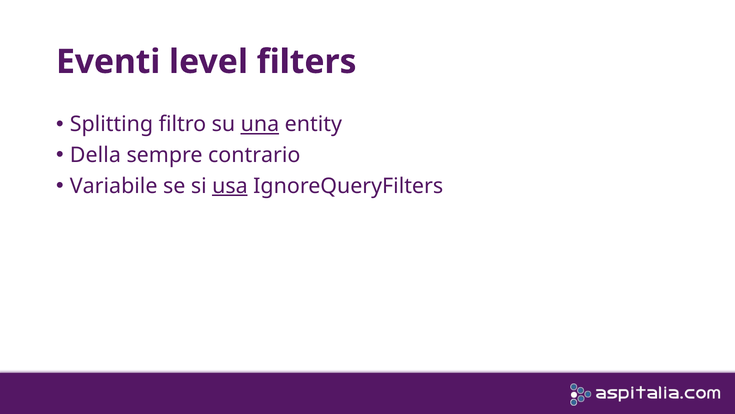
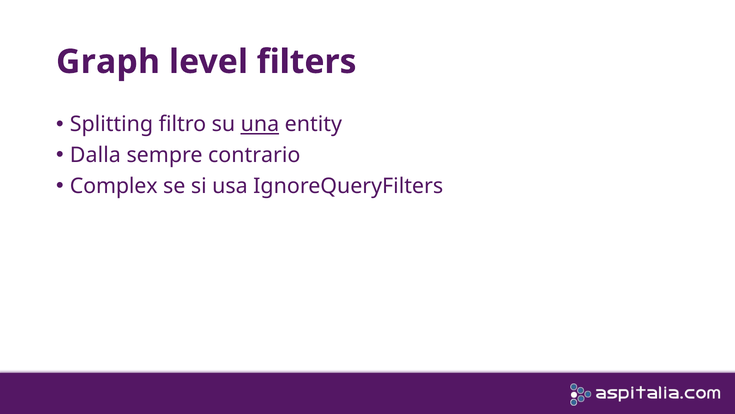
Eventi: Eventi -> Graph (108, 62)
Della: Della -> Dalla (95, 155)
Variabile: Variabile -> Complex (114, 186)
usa underline: present -> none (230, 186)
